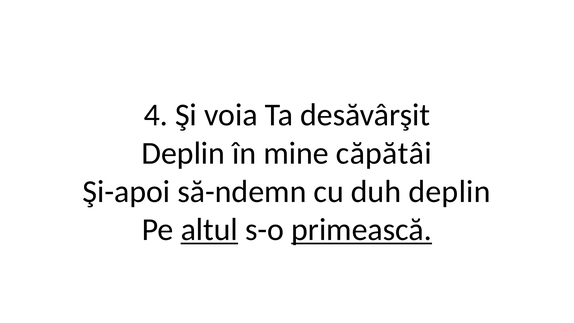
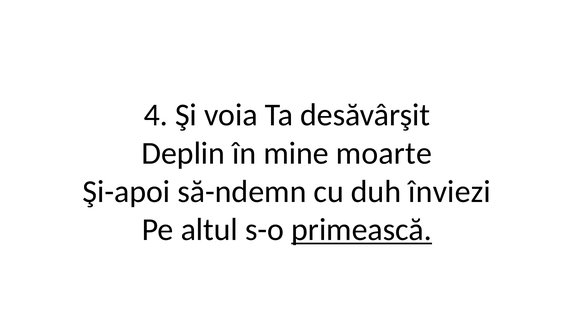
căpătâi: căpătâi -> moarte (384, 153)
duh deplin: deplin -> înviezi (450, 191)
altul underline: present -> none (209, 230)
